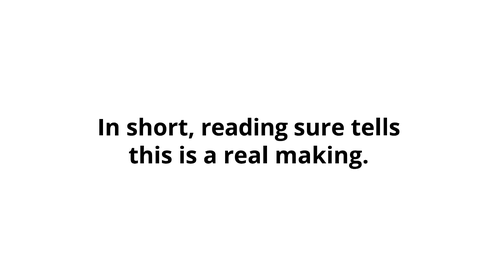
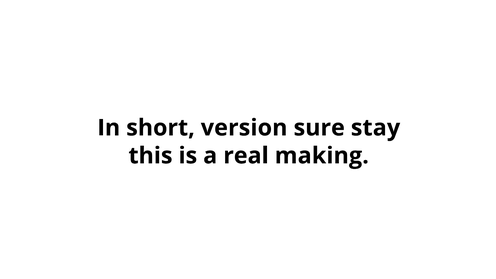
reading: reading -> version (244, 128)
tells: tells -> stay (376, 128)
